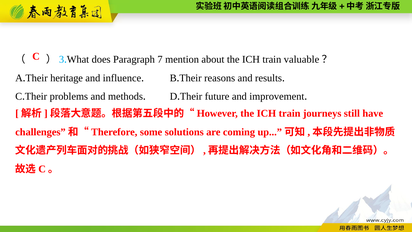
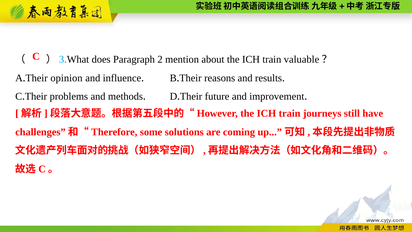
7: 7 -> 2 (160, 59)
heritage: heritage -> opinion (66, 78)
